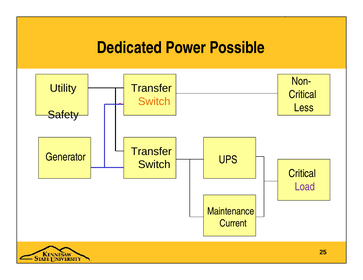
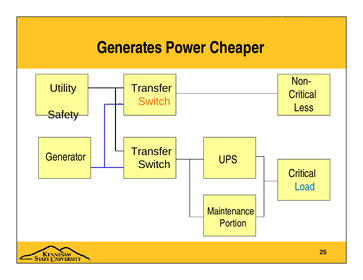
Dedicated: Dedicated -> Generates (130, 48)
Possible: Possible -> Cheaper (237, 48)
Load colour: purple -> blue (305, 187)
Current: Current -> Portion (233, 224)
